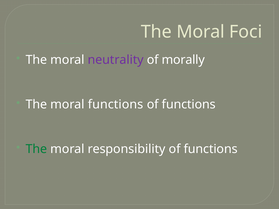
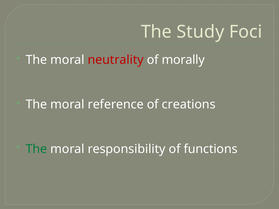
Moral: Moral -> Study (200, 32)
neutrality colour: purple -> red (116, 60)
moral functions: functions -> reference (116, 105)
functions: functions -> creations (189, 105)
